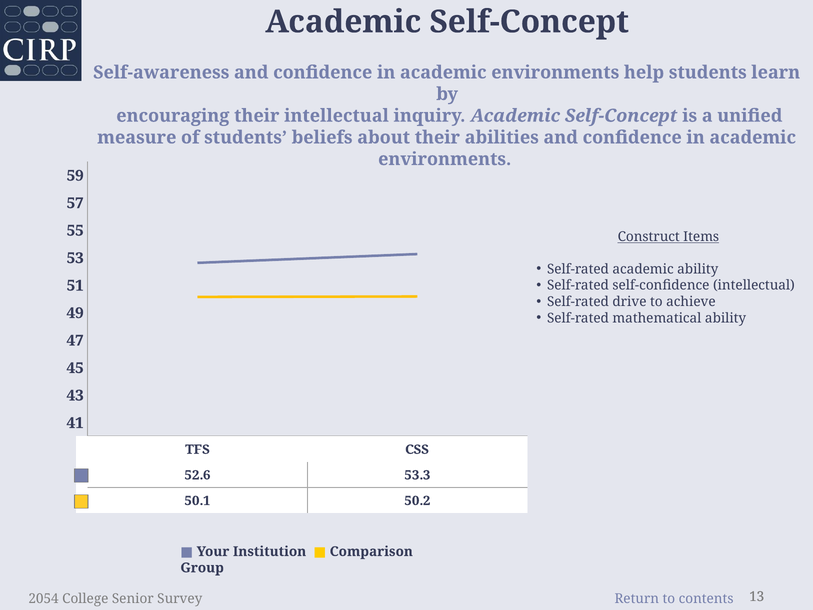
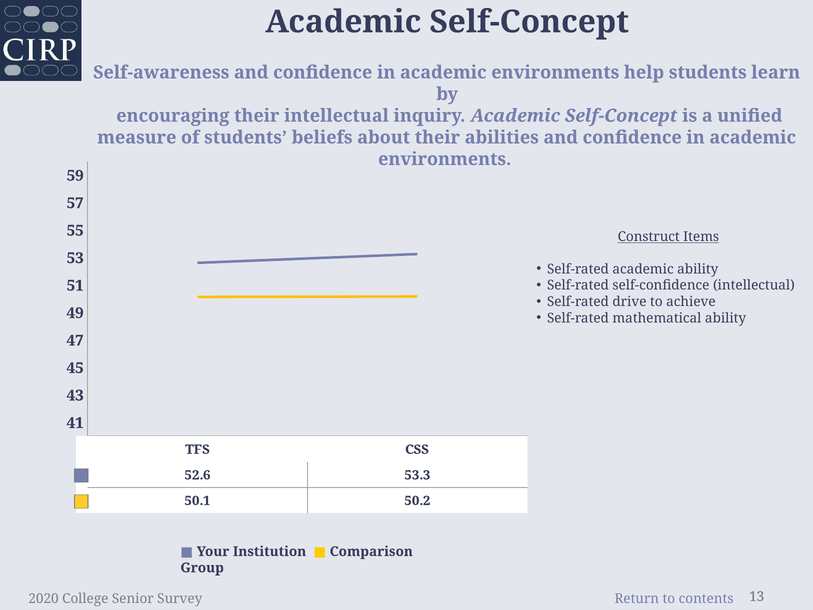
2054: 2054 -> 2020 (44, 598)
